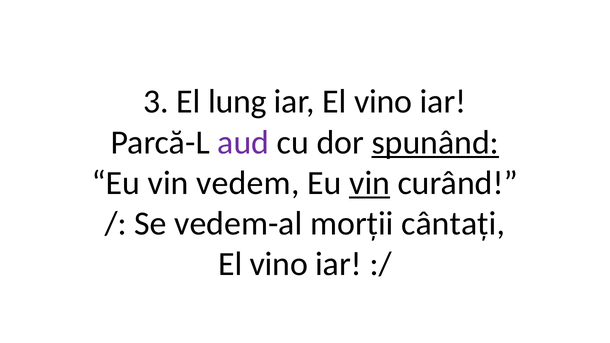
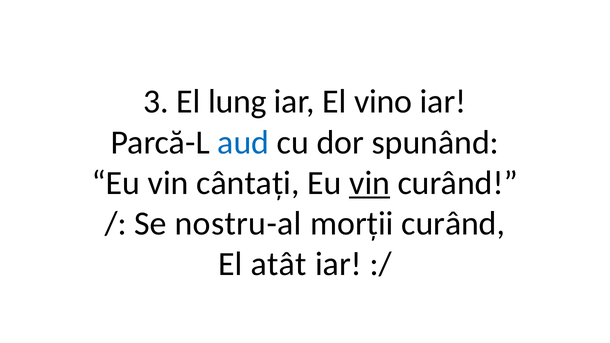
aud colour: purple -> blue (243, 142)
spunând underline: present -> none (435, 142)
vedem: vedem -> cântați (248, 183)
vedem-al: vedem-al -> nostru-al (238, 224)
morții cântați: cântați -> curând (453, 224)
vino: vino -> atât (279, 264)
